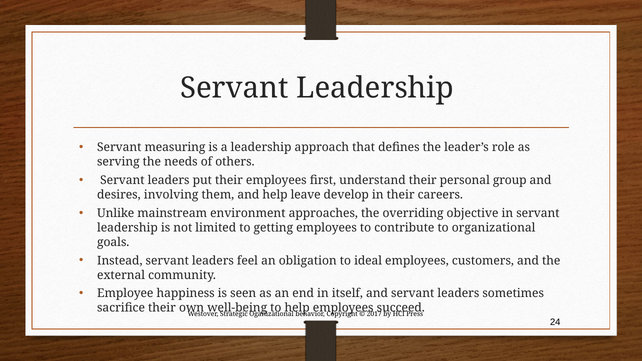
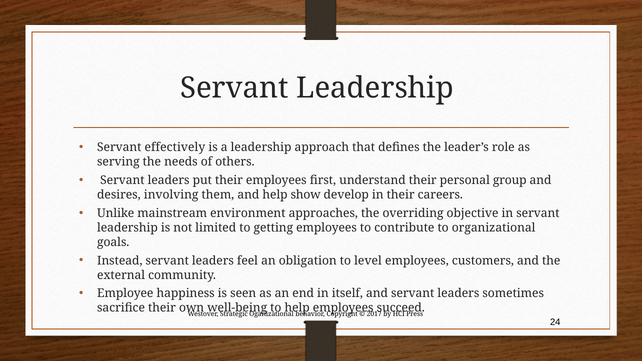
measuring: measuring -> effectively (175, 148)
leave: leave -> show (306, 195)
ideal: ideal -> level (368, 261)
